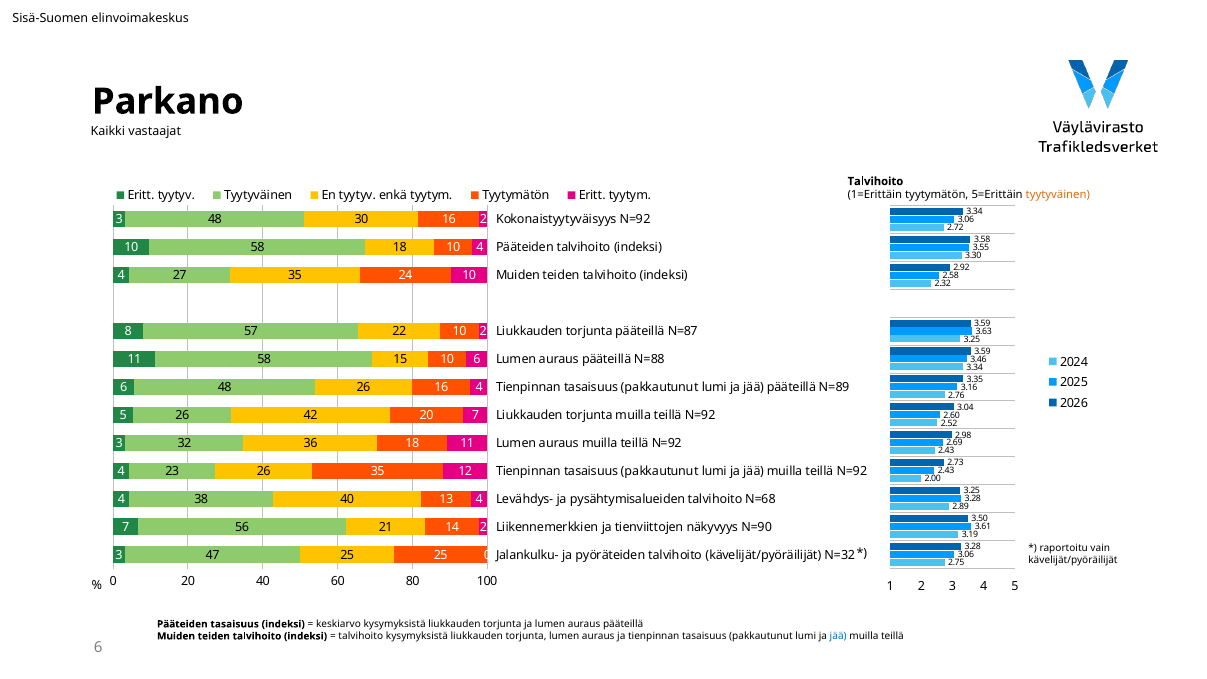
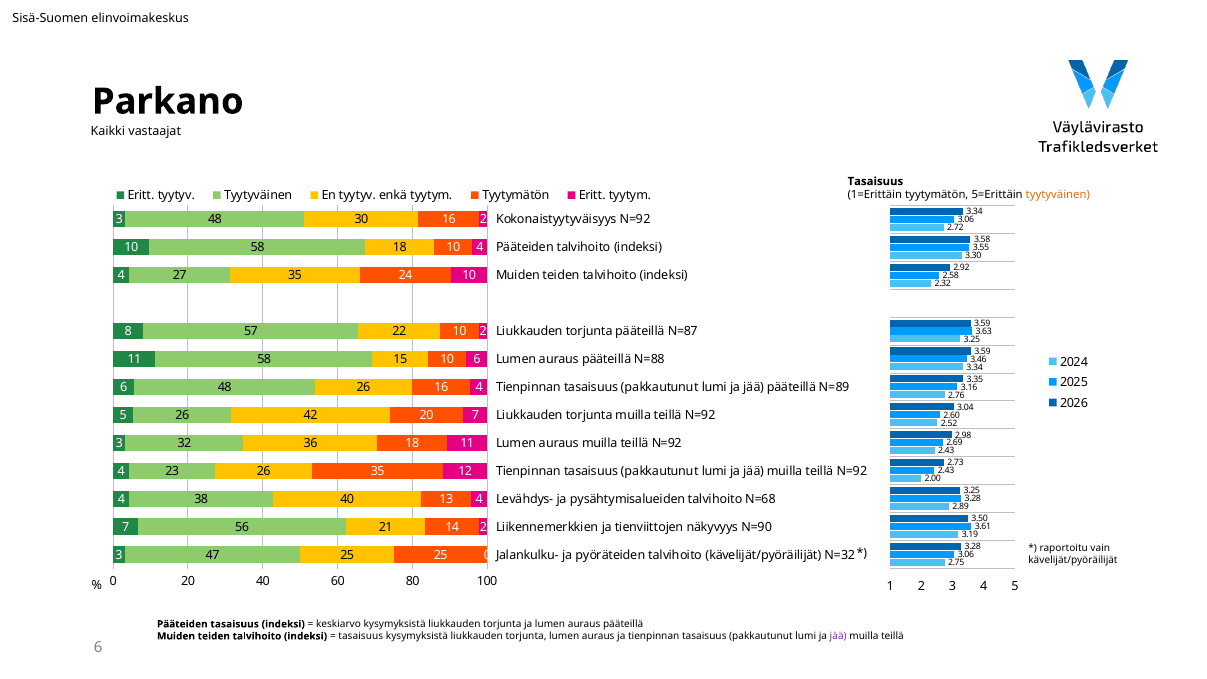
Talvihoito: Talvihoito -> Tasaisuus (875, 181)
talvihoito: talvihoito -> tasaisuus (361, 636)
jää colour: blue -> purple (838, 636)
